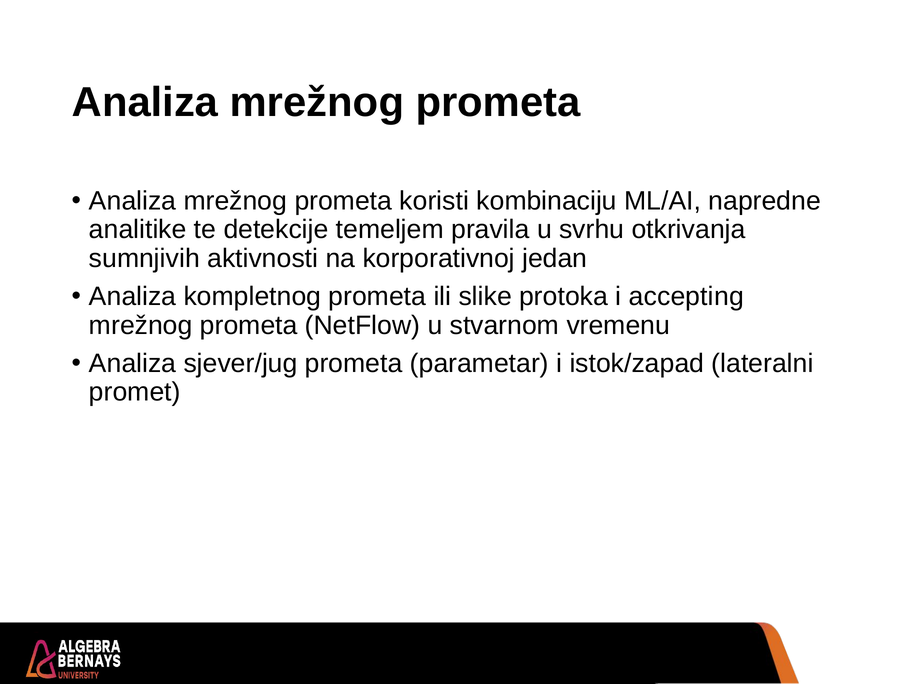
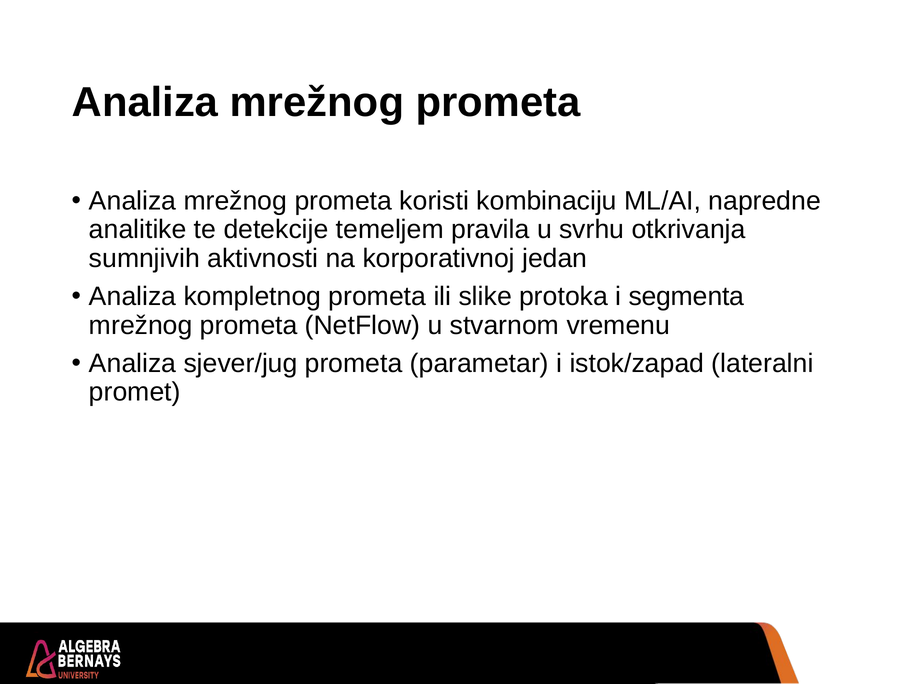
accepting: accepting -> segmenta (686, 297)
